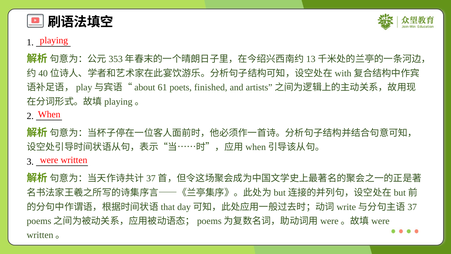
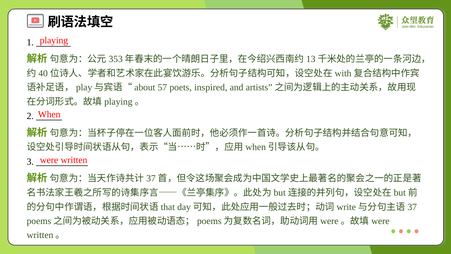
61: 61 -> 57 (162, 87)
finished: finished -> inspired (211, 87)
